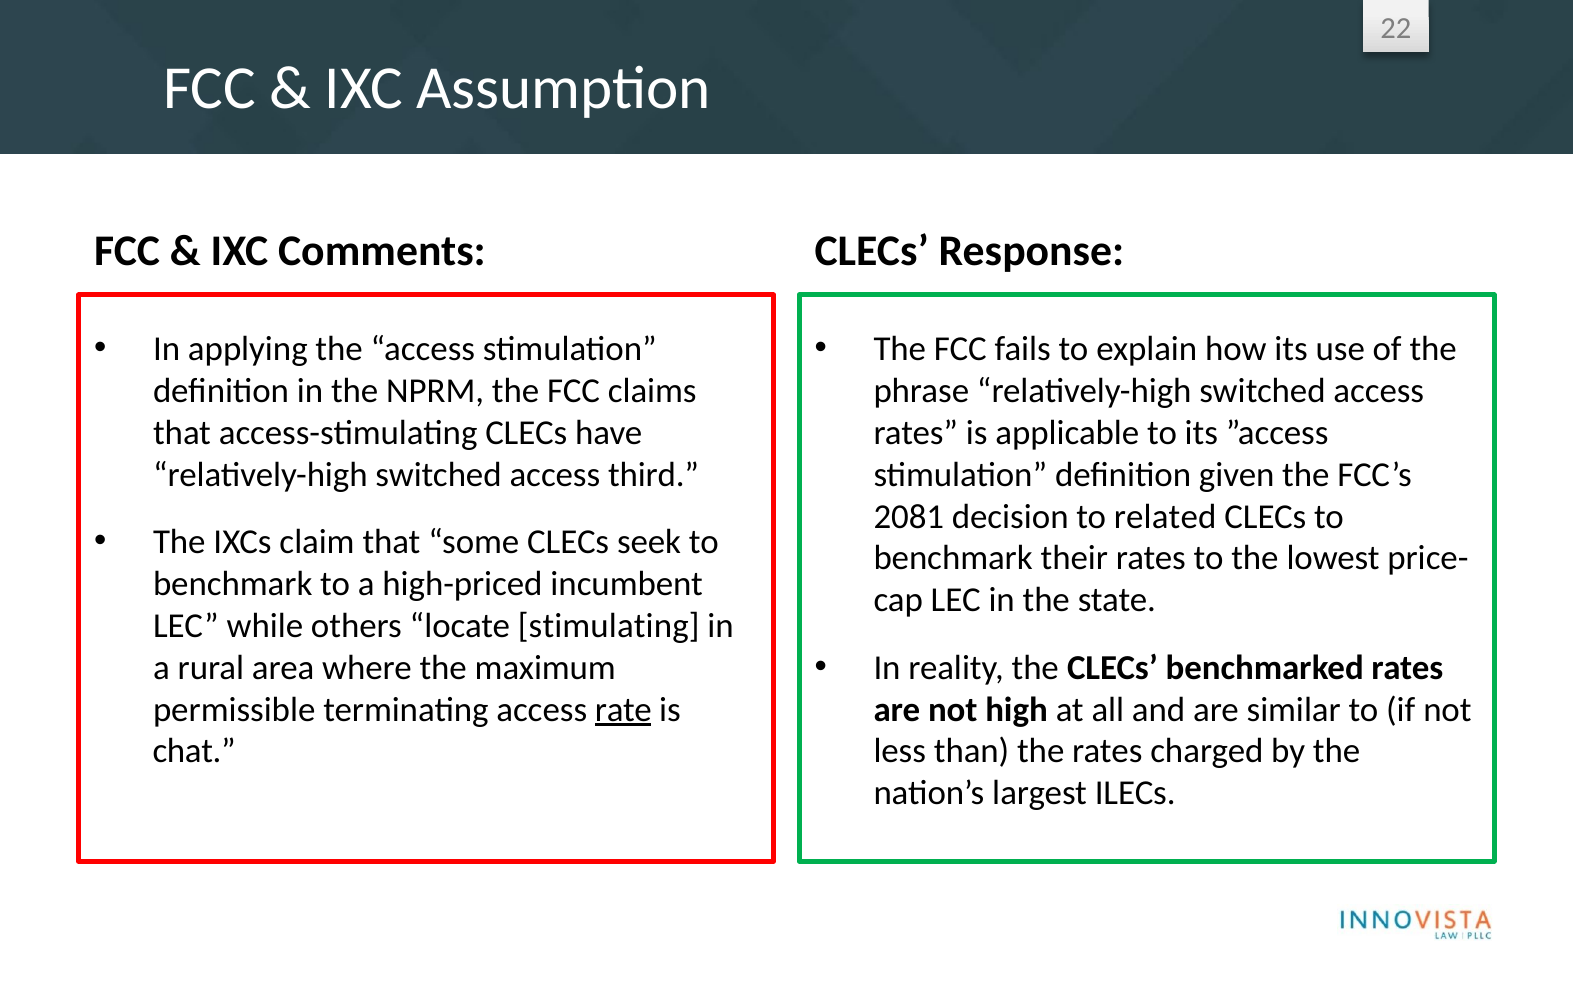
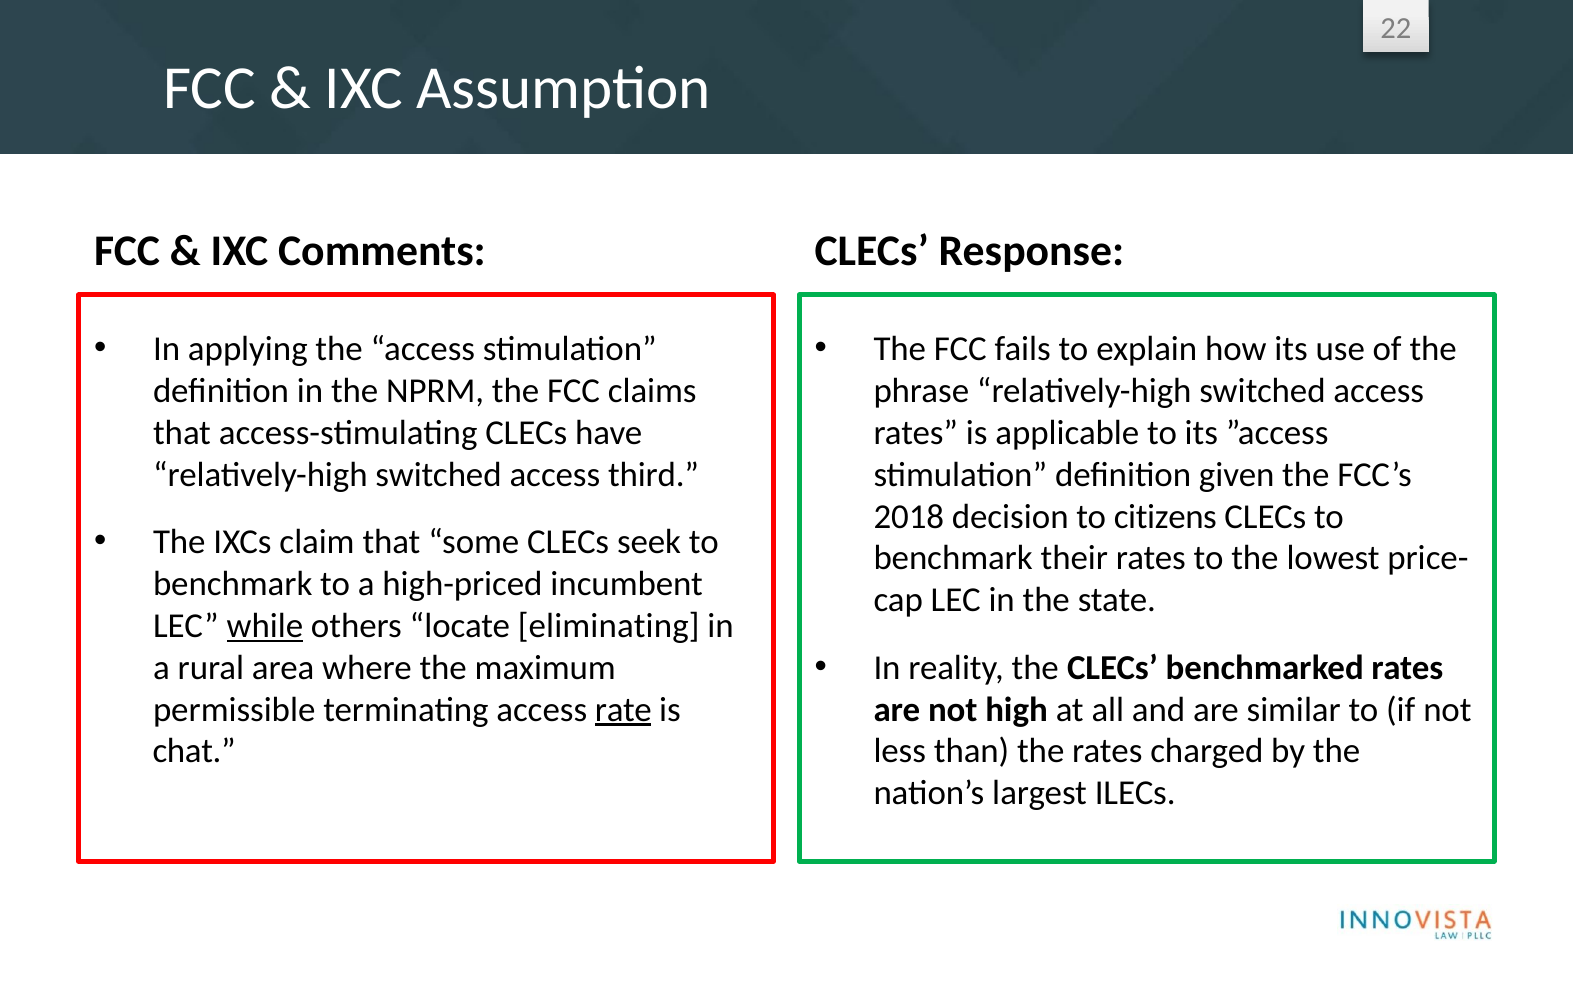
2081: 2081 -> 2018 (909, 517)
related: related -> citizens (1165, 517)
while underline: none -> present (265, 626)
stimulating: stimulating -> eliminating (609, 626)
